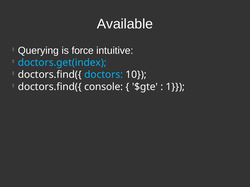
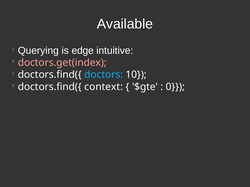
force: force -> edge (83, 51)
doctors.get(index colour: light blue -> pink (62, 63)
console: console -> context (104, 87)
1: 1 -> 0 (175, 87)
